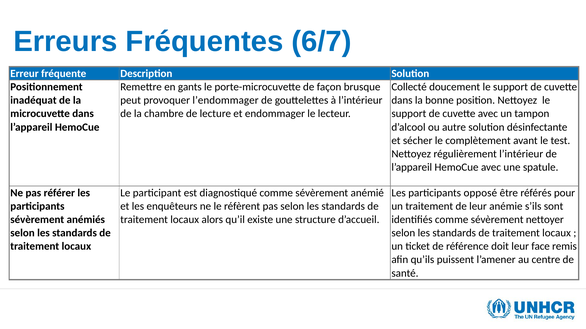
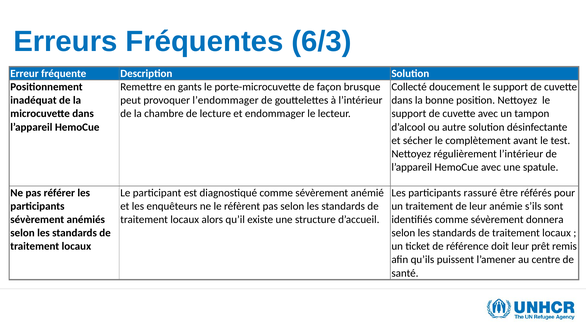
6/7: 6/7 -> 6/3 (322, 42)
opposé: opposé -> rassuré (480, 193)
nettoyer: nettoyer -> donnera (545, 220)
face: face -> prêt (541, 247)
